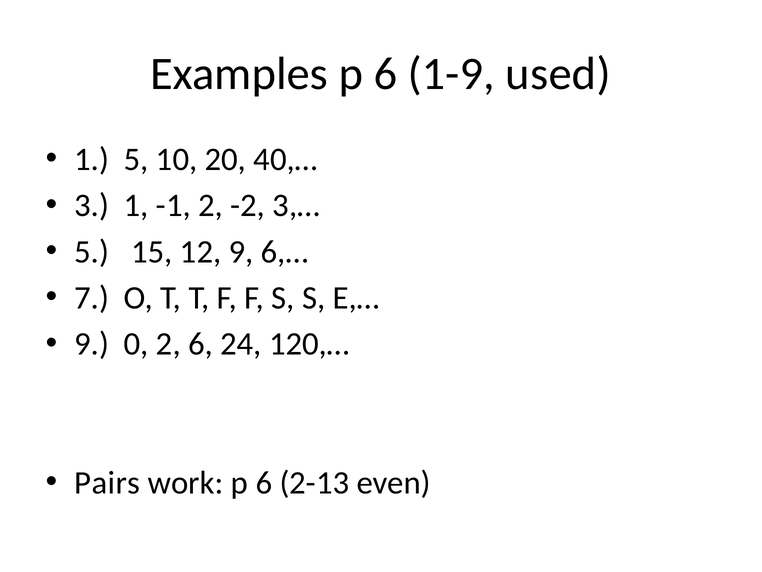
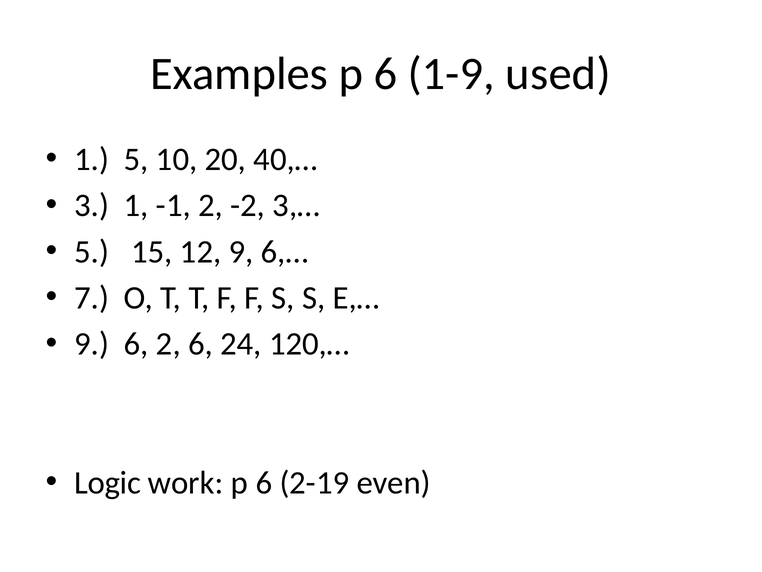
9 0: 0 -> 6 (136, 344)
Pairs: Pairs -> Logic (108, 482)
2-13: 2-13 -> 2-19 (314, 482)
